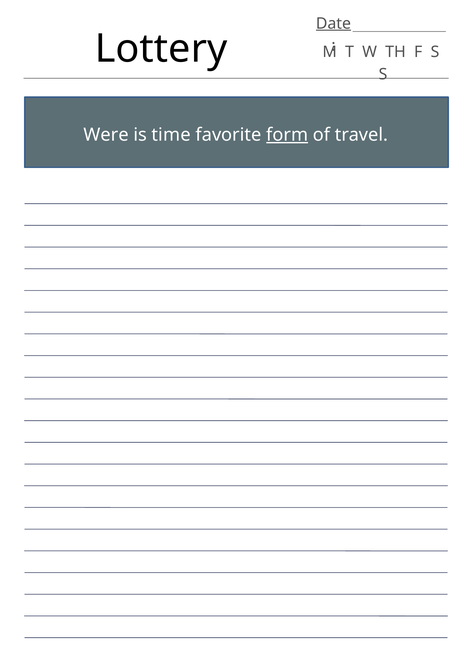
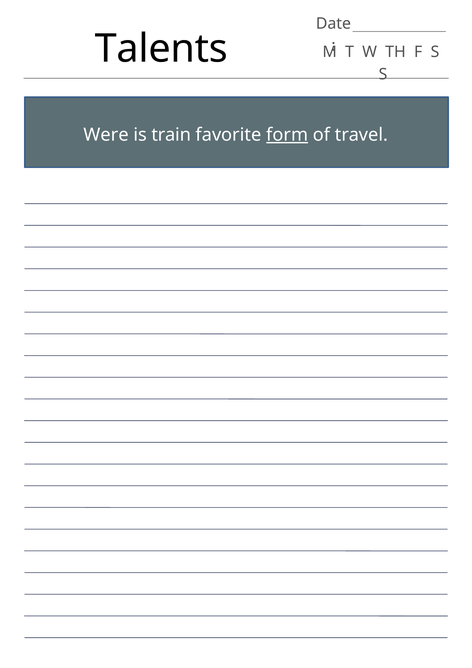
Date underline: present -> none (333, 23)
Lottery: Lottery -> Talents (161, 49)
time: time -> train (171, 135)
